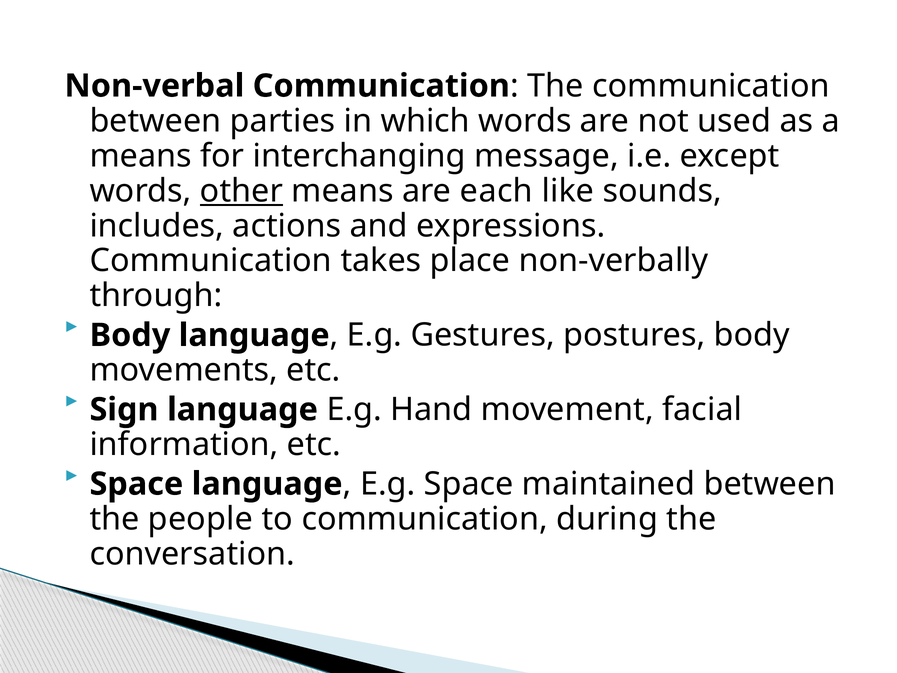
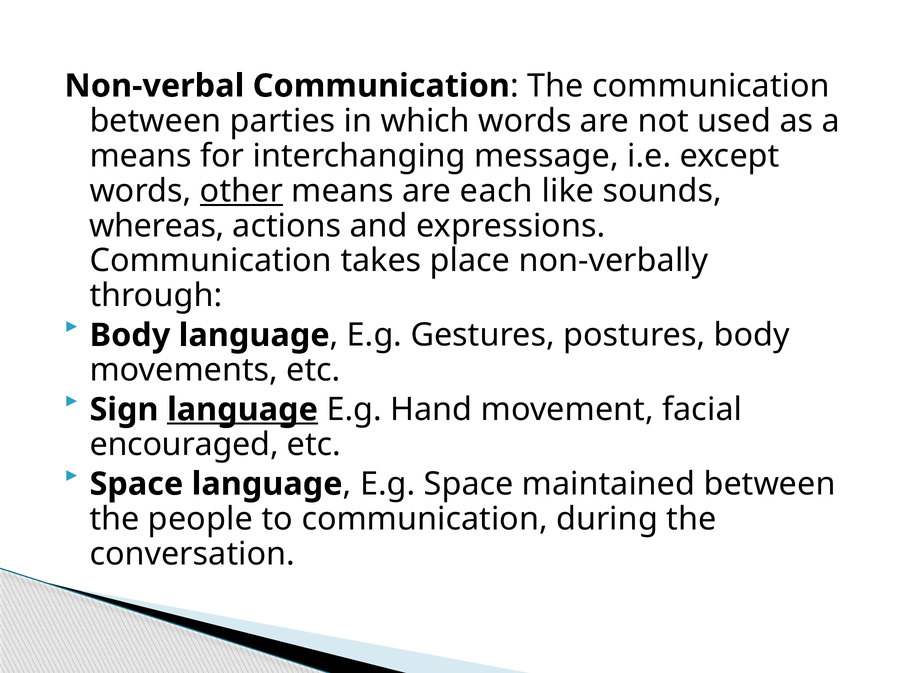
includes: includes -> whereas (157, 226)
language underline: none -> present (242, 409)
information: information -> encouraged (184, 444)
